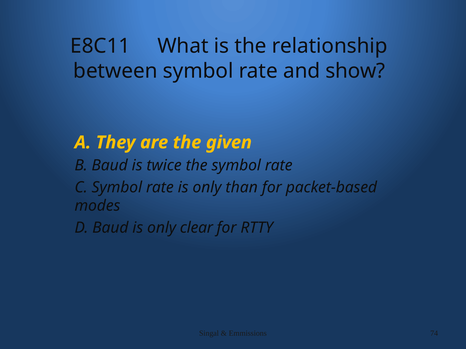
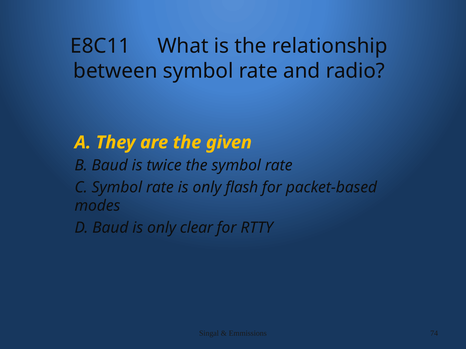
show: show -> radio (355, 71)
than: than -> flash (242, 187)
